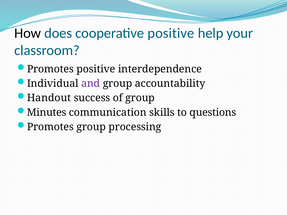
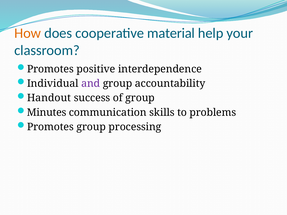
How colour: black -> orange (28, 33)
cooperative positive: positive -> material (171, 33)
questions: questions -> problems (213, 113)
